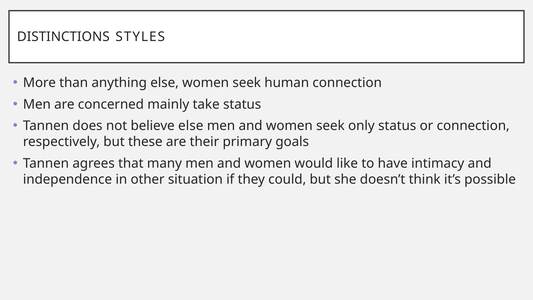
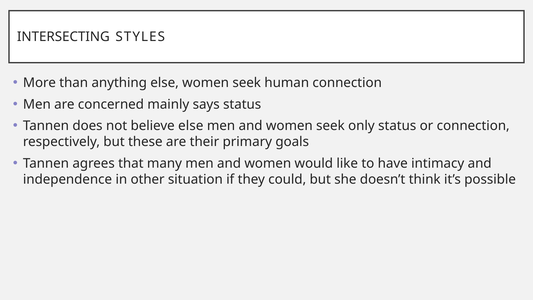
DISTINCTIONS: DISTINCTIONS -> INTERSECTING (63, 37)
take: take -> says (206, 104)
